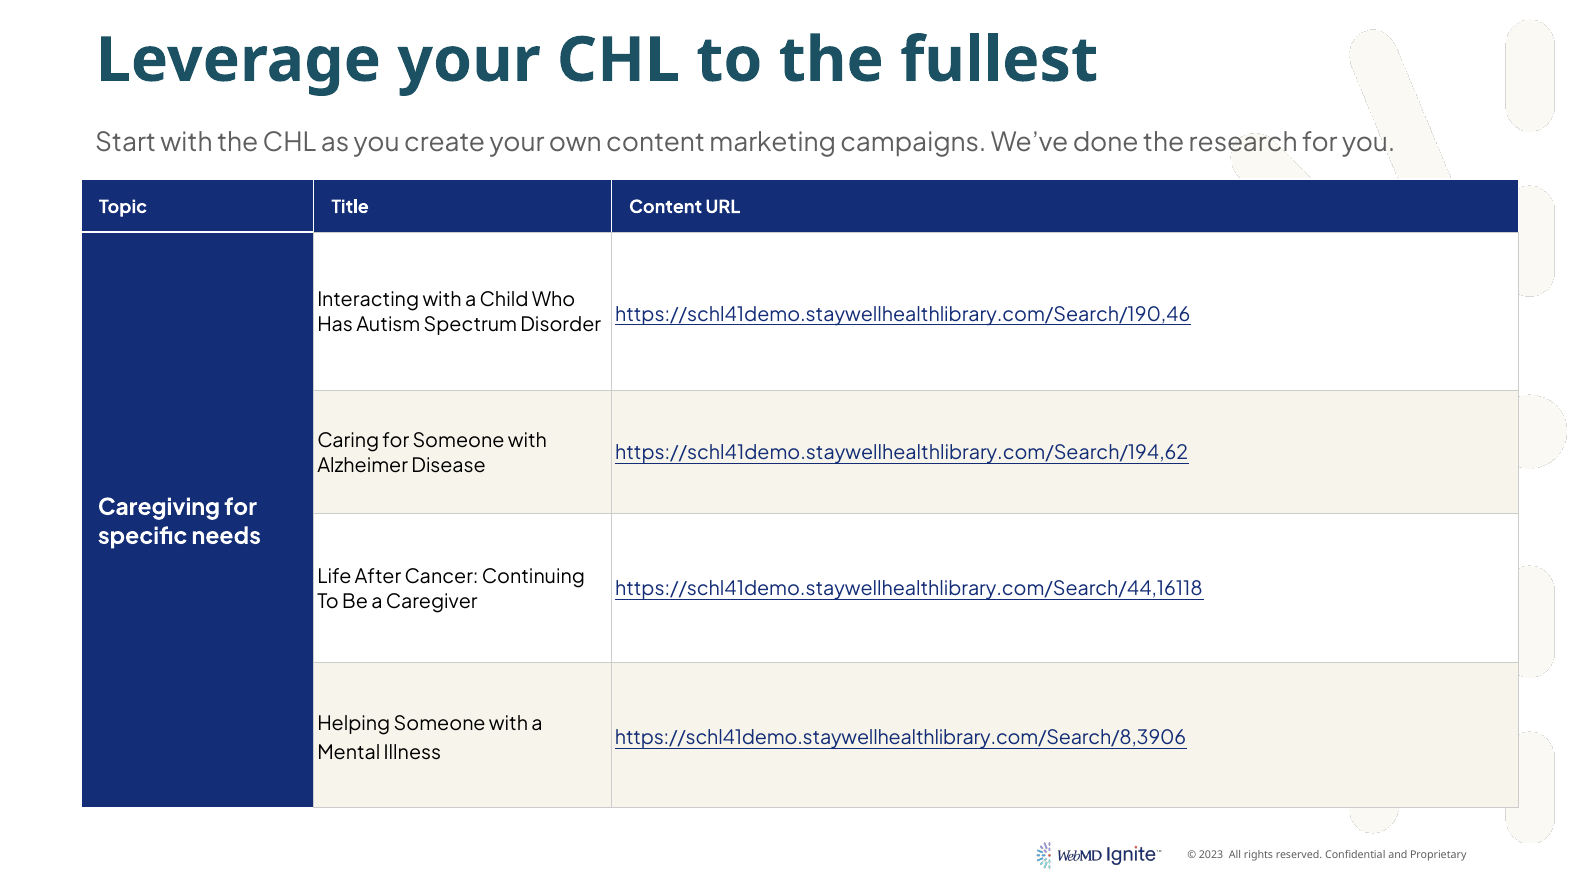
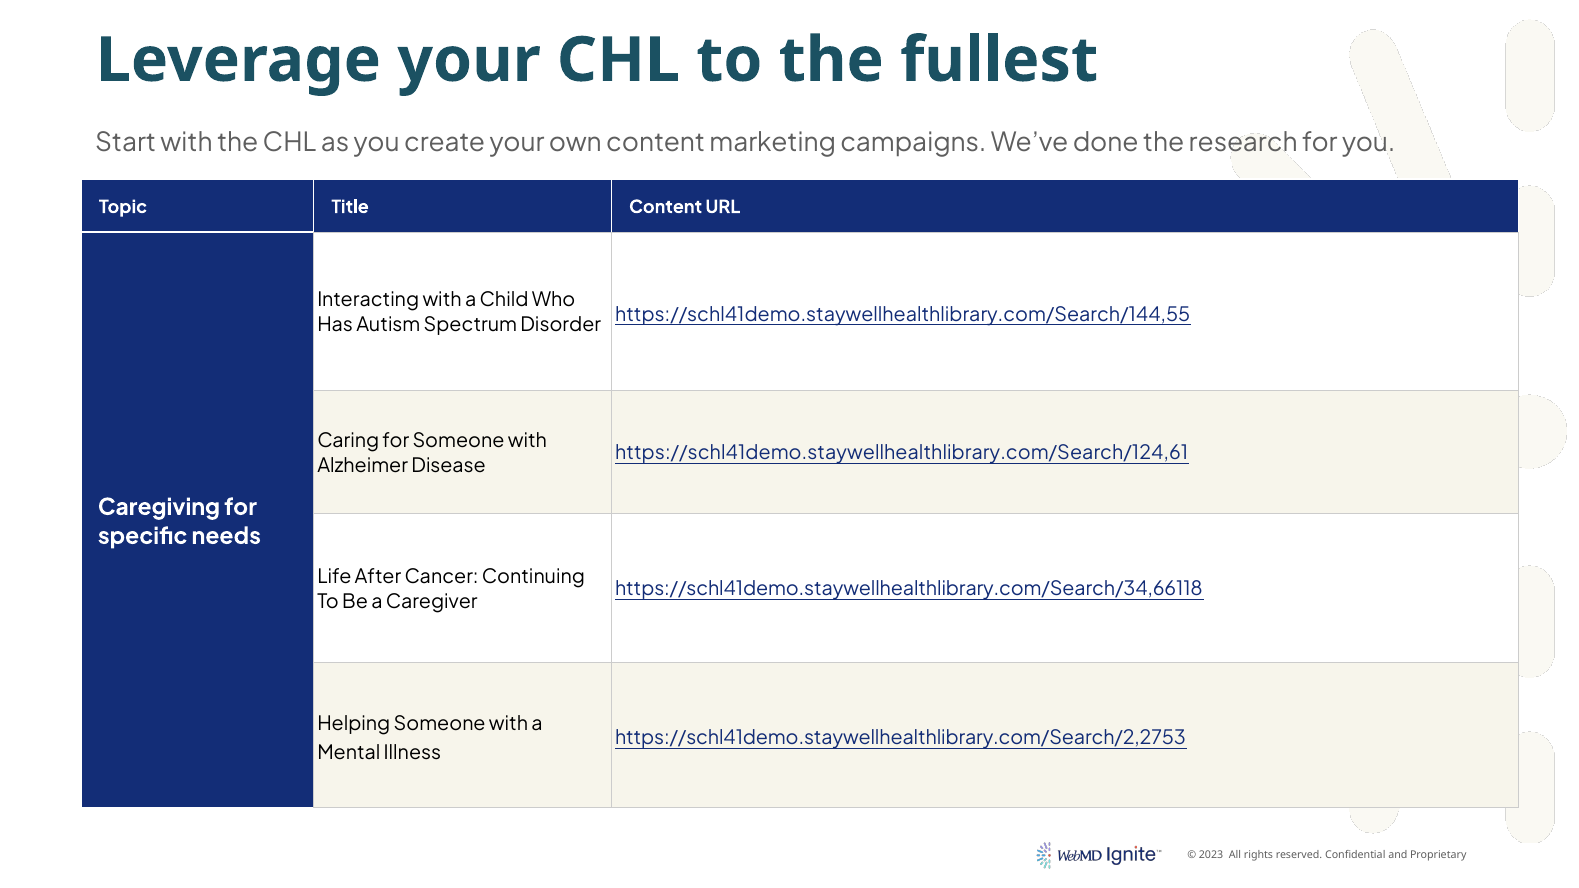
https://schl41demo.staywellhealthlibrary.com/Search/190,46: https://schl41demo.staywellhealthlibrary.com/Search/190,46 -> https://schl41demo.staywellhealthlibrary.com/Search/144,55 (903, 315)
https://schl41demo.staywellhealthlibrary.com/Search/194,62: https://schl41demo.staywellhealthlibrary.com/Search/194,62 -> https://schl41demo.staywellhealthlibrary.com/Search/124,61 (902, 453)
https://schl41demo.staywellhealthlibrary.com/Search/44,16118: https://schl41demo.staywellhealthlibrary.com/Search/44,16118 -> https://schl41demo.staywellhealthlibrary.com/Search/34,66118 (909, 589)
https://schl41demo.staywellhealthlibrary.com/Search/8,3906: https://schl41demo.staywellhealthlibrary.com/Search/8,3906 -> https://schl41demo.staywellhealthlibrary.com/Search/2,2753 (900, 739)
